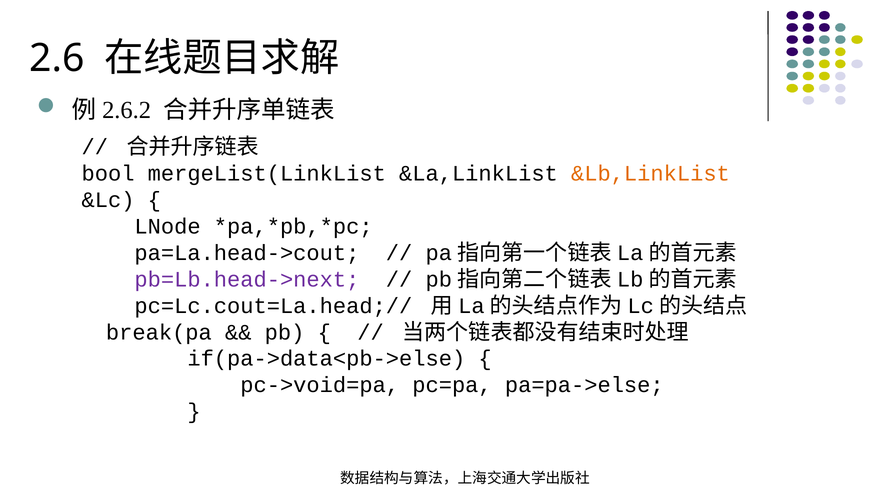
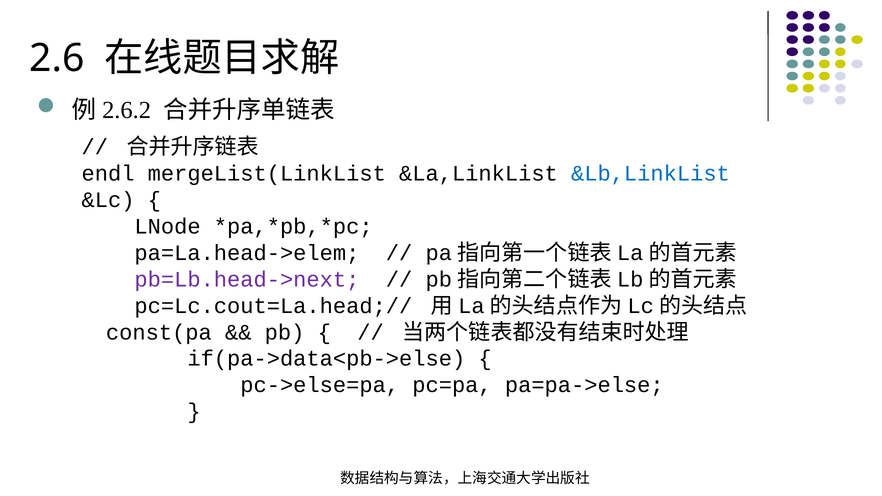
bool: bool -> endl (108, 174)
&Lb,LinkList colour: orange -> blue (650, 174)
pa=La.head->cout: pa=La.head->cout -> pa=La.head->elem (247, 253)
break(pa: break(pa -> const(pa (159, 332)
pc->void=pa: pc->void=pa -> pc->else=pa (320, 385)
